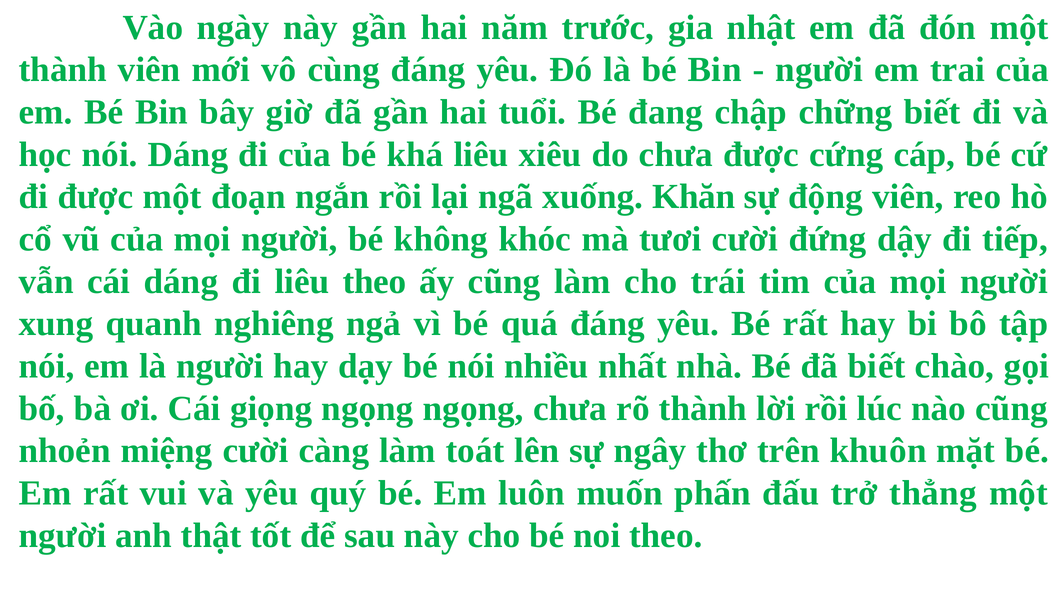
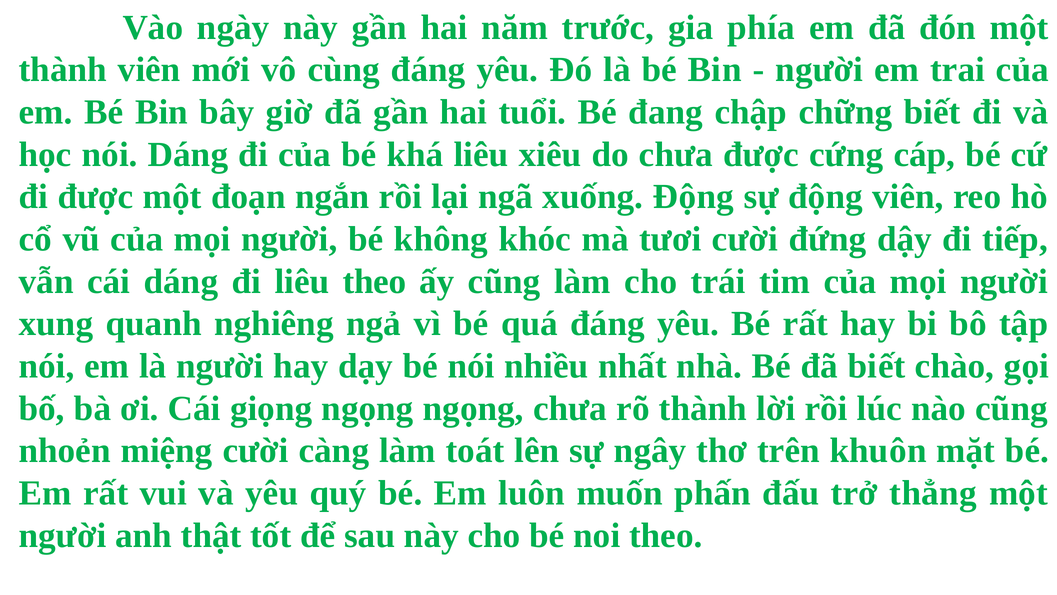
nhật: nhật -> phía (761, 28)
xuống Khăn: Khăn -> Động (693, 197)
